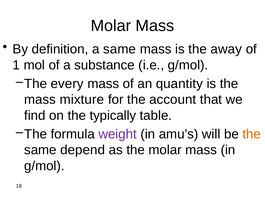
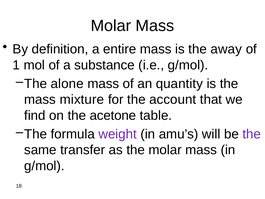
a same: same -> entire (120, 49)
every: every -> alone (67, 84)
typically: typically -> acetone (113, 115)
the colour: orange -> purple (252, 134)
depend: depend -> transfer (83, 150)
